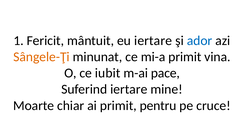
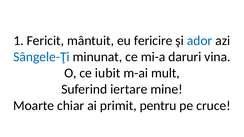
eu iertare: iertare -> fericire (153, 41)
Sângele-Ţi colour: orange -> blue (41, 57)
mi-a primit: primit -> daruri (185, 57)
pace: pace -> mult (165, 73)
